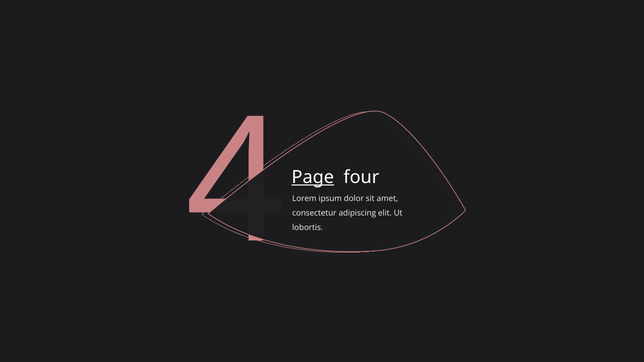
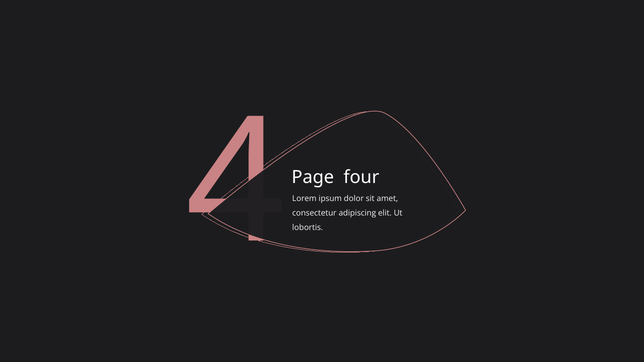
Page underline: present -> none (313, 177)
